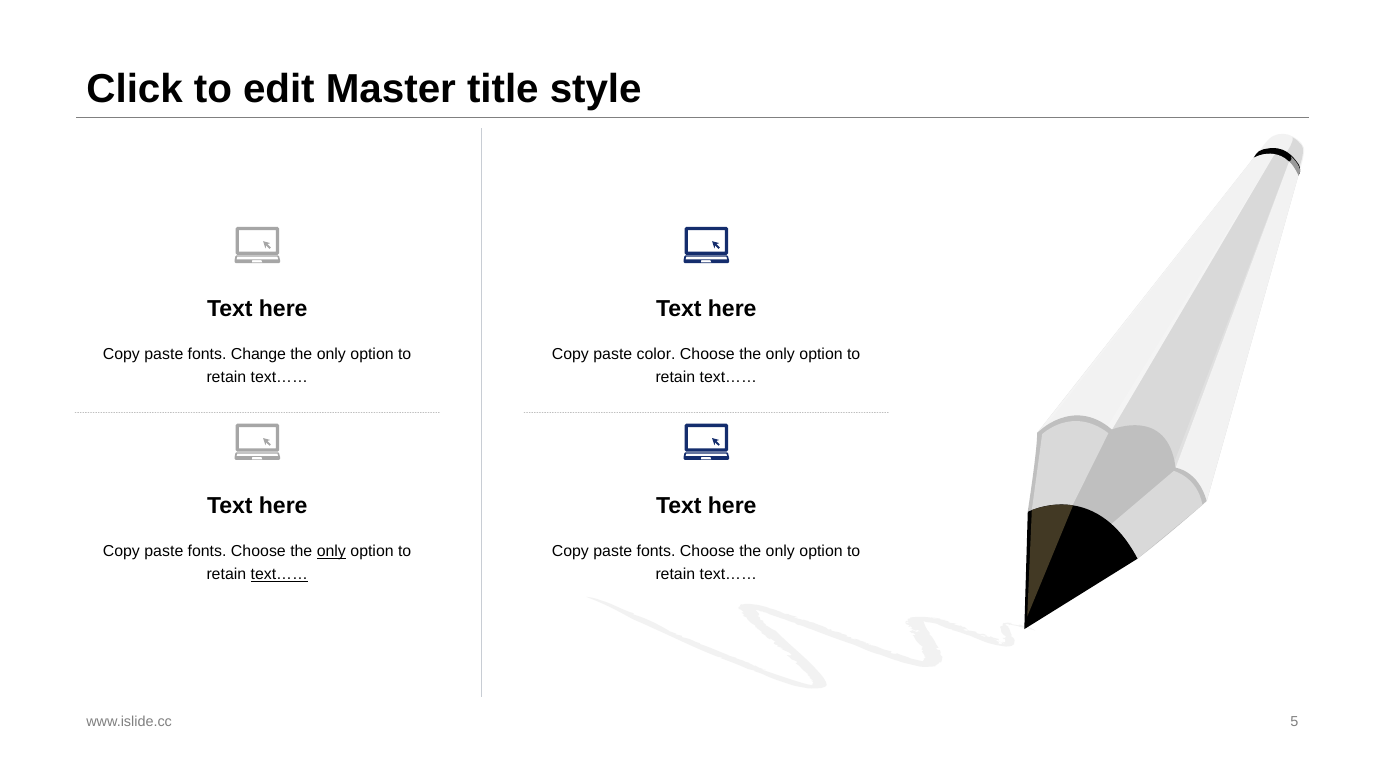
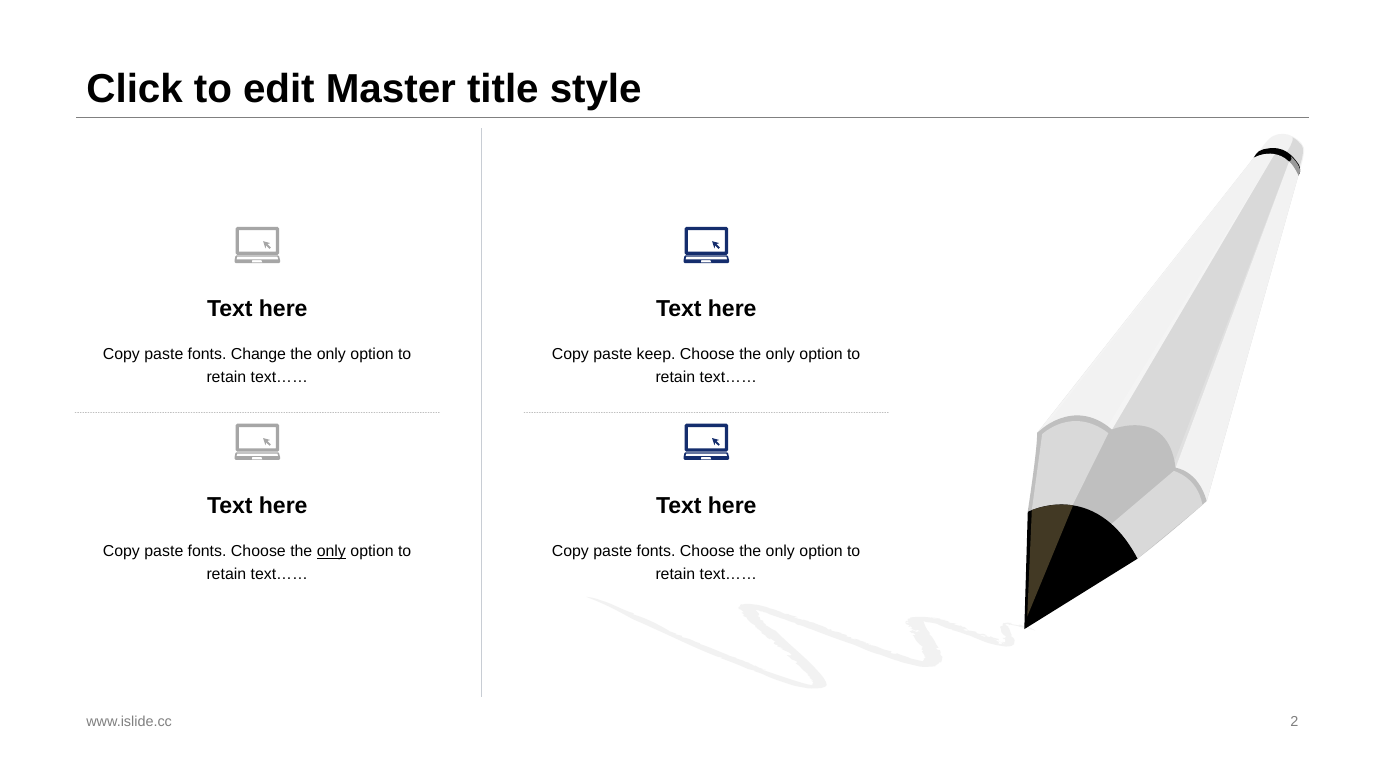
color: color -> keep (656, 355)
text…… underline: present -> none (279, 574)
5: 5 -> 2 (1294, 722)
